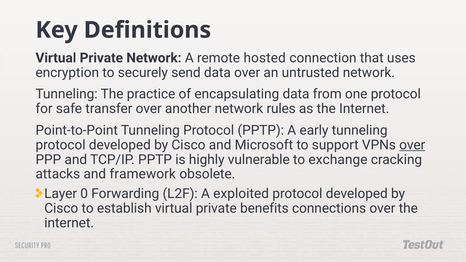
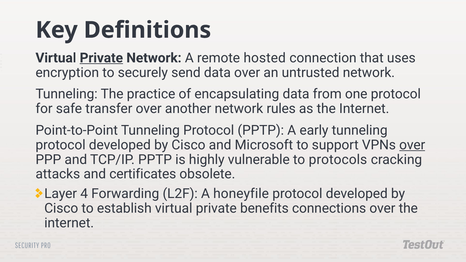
Private underline: none -> present (101, 58)
exchange: exchange -> protocols (338, 160)
framework: framework -> certificates (143, 174)
0: 0 -> 4 (84, 194)
exploited: exploited -> honeyfile (241, 194)
